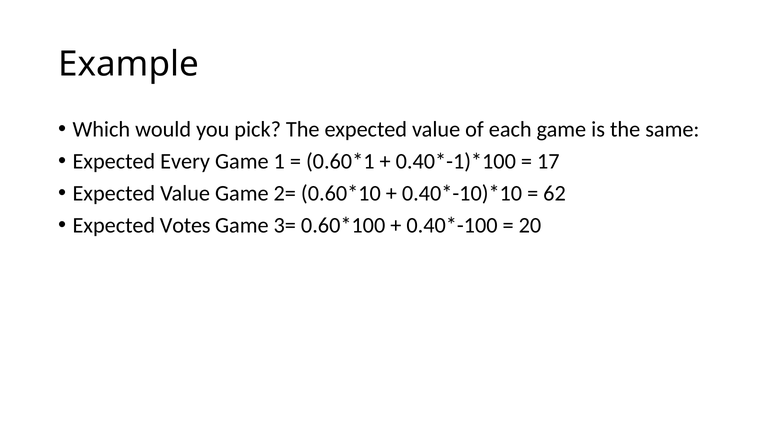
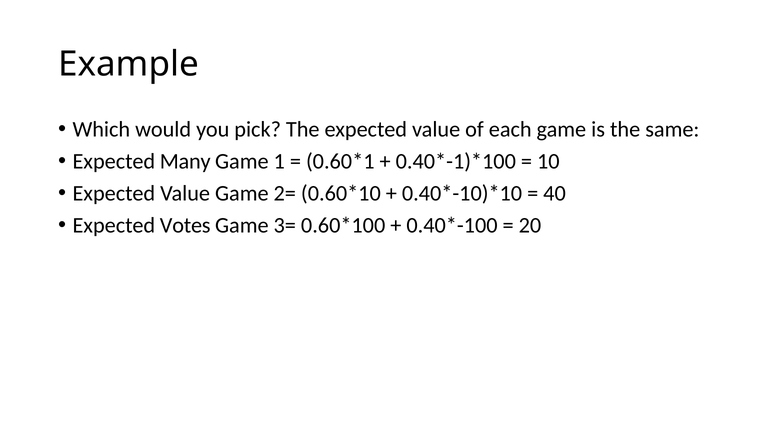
Every: Every -> Many (185, 161)
17: 17 -> 10 (548, 161)
62: 62 -> 40 (555, 193)
